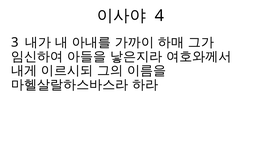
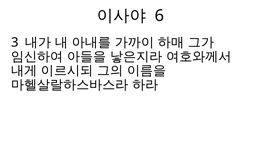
4: 4 -> 6 (159, 16)
